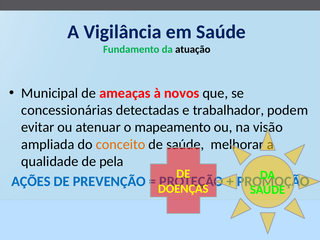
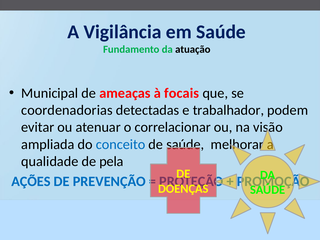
novos: novos -> focais (182, 93)
concessionárias: concessionárias -> coordenadorias (67, 110)
mapeamento: mapeamento -> correlacionar (173, 127)
conceito colour: orange -> blue (121, 144)
